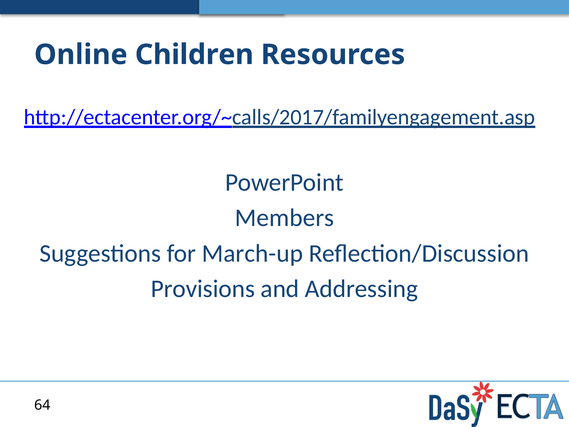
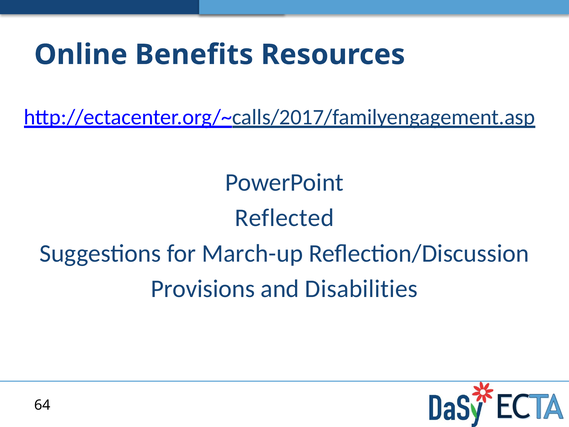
Children: Children -> Benefits (194, 55)
Members: Members -> Reflected (284, 218)
Addressing: Addressing -> Disabilities (361, 289)
